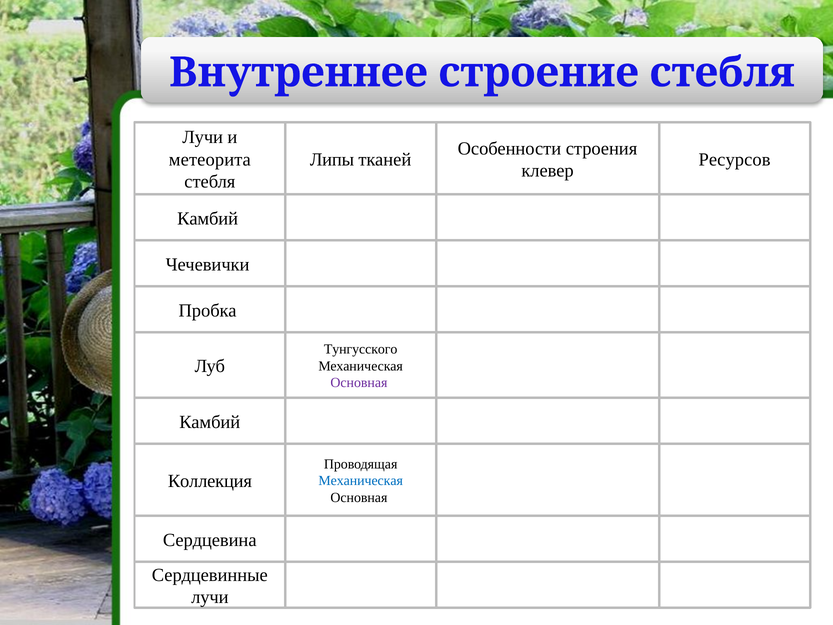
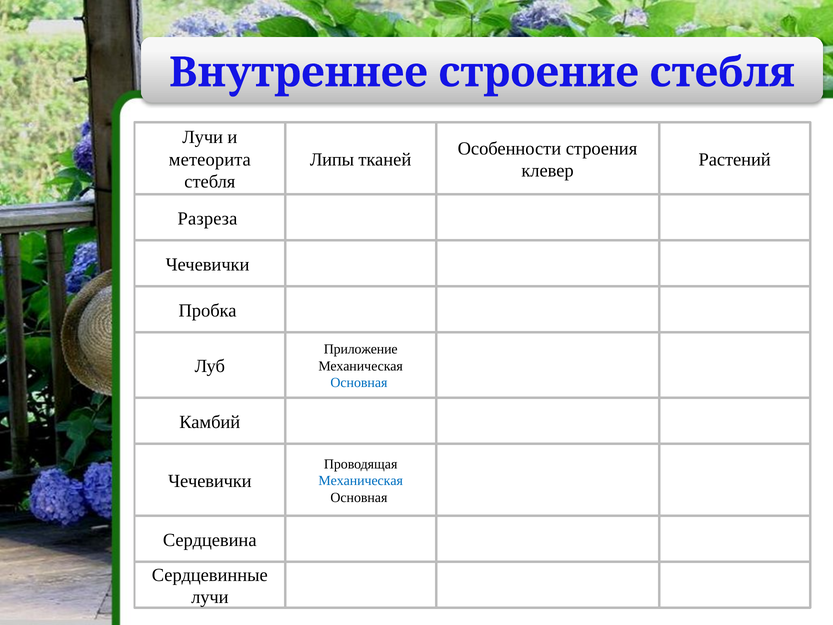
Ресурсов: Ресурсов -> Растений (735, 160)
Камбий: Камбий -> Разреза (207, 219)
Тунгусского: Тунгусского -> Приложение (361, 349)
Основная colour: purple -> blue (359, 382)
Коллекция: Коллекция -> Чечевички (210, 481)
